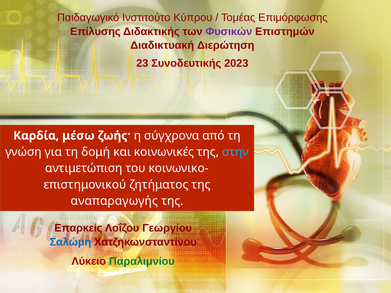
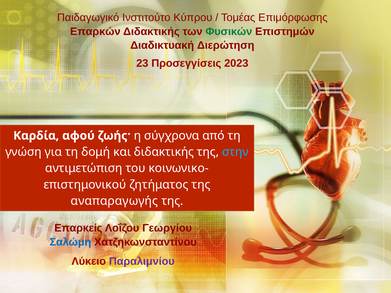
Επίλυσης: Επίλυσης -> Επαρκών (95, 31)
Φυσικών colour: purple -> green (229, 31)
Συνοδευτικής: Συνοδευτικής -> Προσεγγίσεις (186, 63)
μέσω: μέσω -> αφού (78, 136)
και κοινωνικές: κοινωνικές -> διδακτικής (164, 152)
Παραλιμνίου colour: green -> purple (142, 262)
